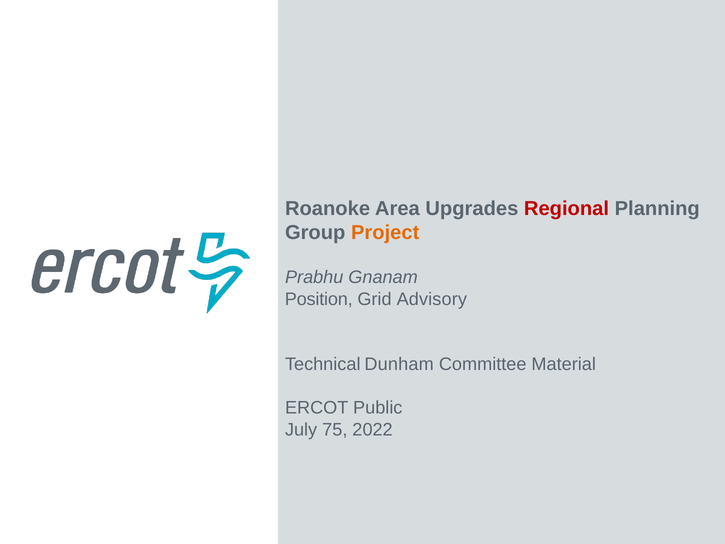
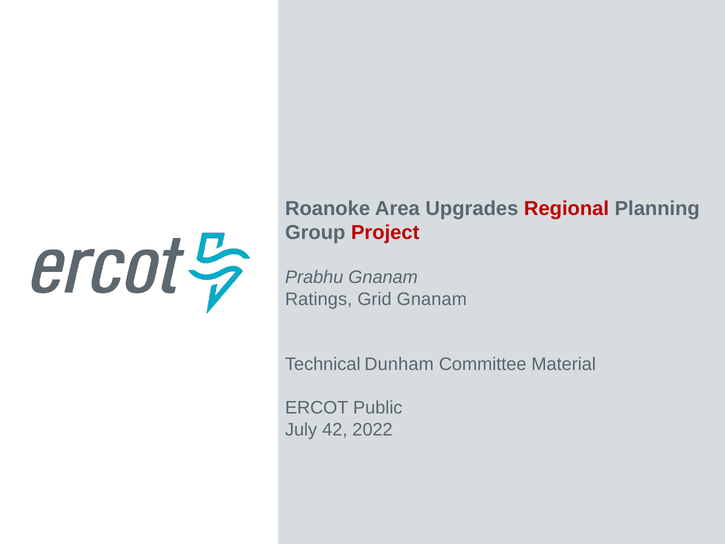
Project colour: orange -> red (385, 233)
Position: Position -> Ratings (319, 299)
Grid Advisory: Advisory -> Gnanam (432, 299)
75: 75 -> 42 (335, 429)
